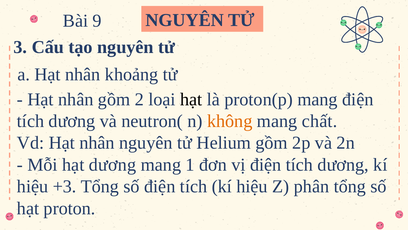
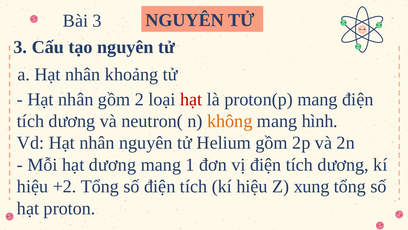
Bài 9: 9 -> 3 (97, 21)
hạt colour: black -> red (191, 99)
chất: chất -> hình (320, 121)
+3: +3 -> +2 (65, 186)
phân: phân -> xung (312, 186)
